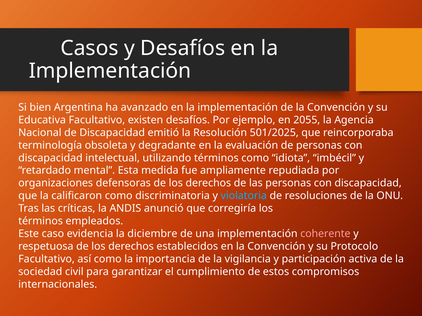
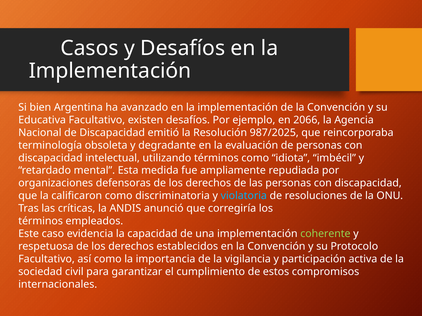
2055: 2055 -> 2066 (307, 120)
501/2025: 501/2025 -> 987/2025 (274, 133)
diciembre: diciembre -> capacidad (152, 234)
coherente colour: pink -> light green (325, 234)
